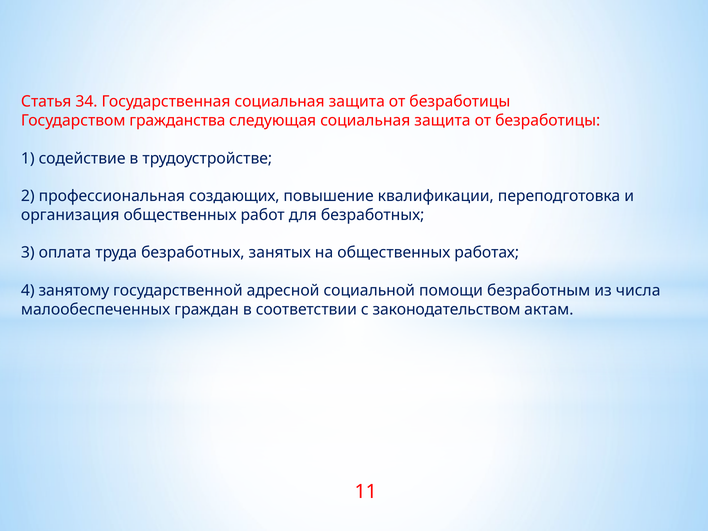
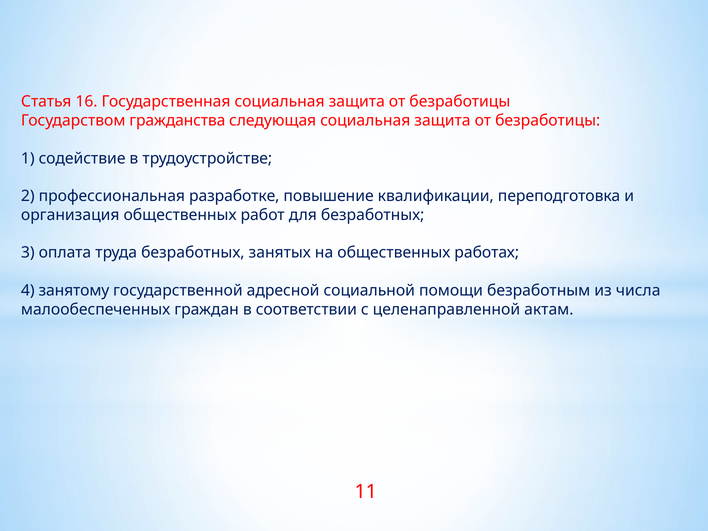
34: 34 -> 16 (86, 102)
создающих: создающих -> разработке (234, 196)
законодательством: законодательством -> целенаправленной (446, 309)
